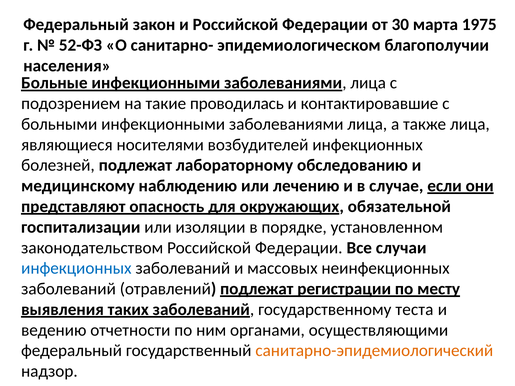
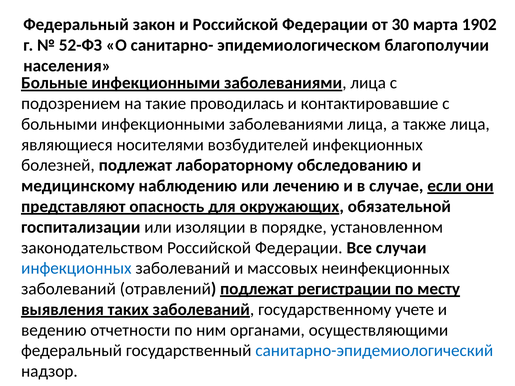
1975: 1975 -> 1902 (479, 25)
теста: теста -> учете (415, 310)
санитарно-эпидемиологический colour: orange -> blue (374, 351)
